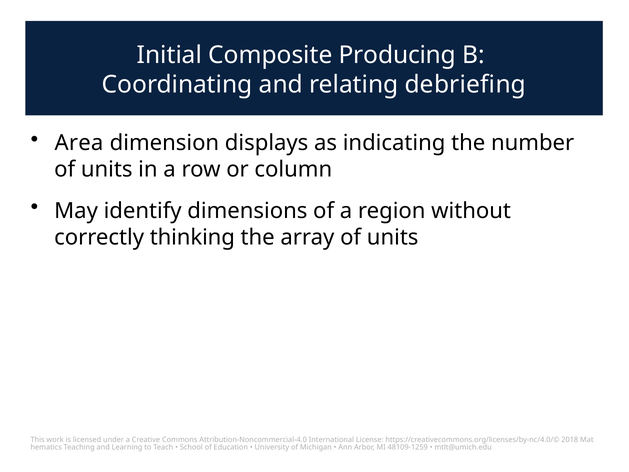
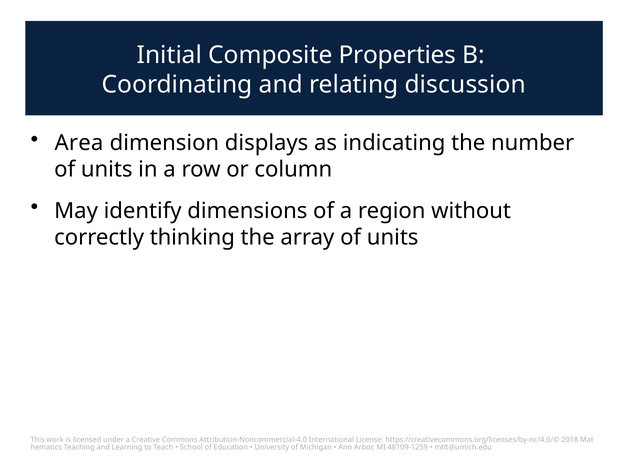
Producing: Producing -> Properties (397, 55)
debriefing: debriefing -> discussion (465, 85)
